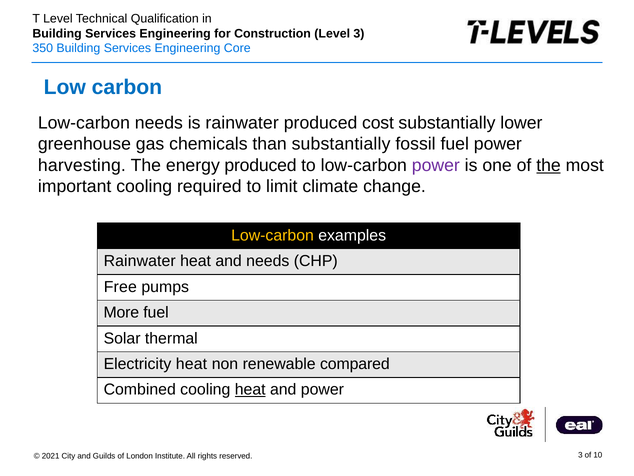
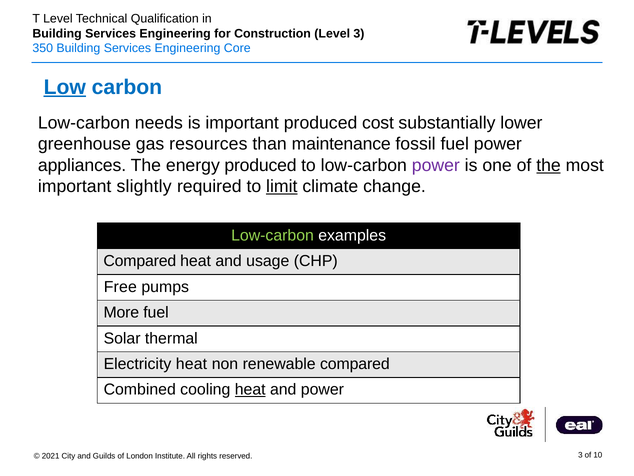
Low underline: none -> present (65, 87)
is rainwater: rainwater -> important (242, 123)
chemicals: chemicals -> resources (208, 144)
than substantially: substantially -> maintenance (341, 144)
harvesting: harvesting -> appliances (82, 165)
important cooling: cooling -> slightly (144, 186)
limit underline: none -> present (282, 186)
Low-carbon colour: yellow -> light green (273, 235)
Rainwater: Rainwater -> Compared (140, 261)
and needs: needs -> usage (268, 261)
